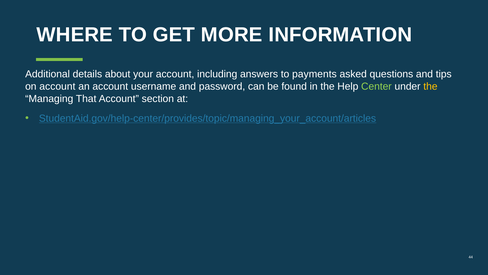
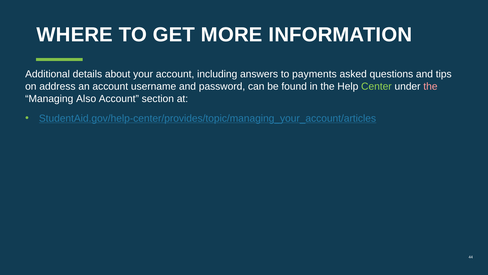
on account: account -> address (57, 86)
the colour: yellow -> pink (430, 86)
That: That -> Also (86, 99)
